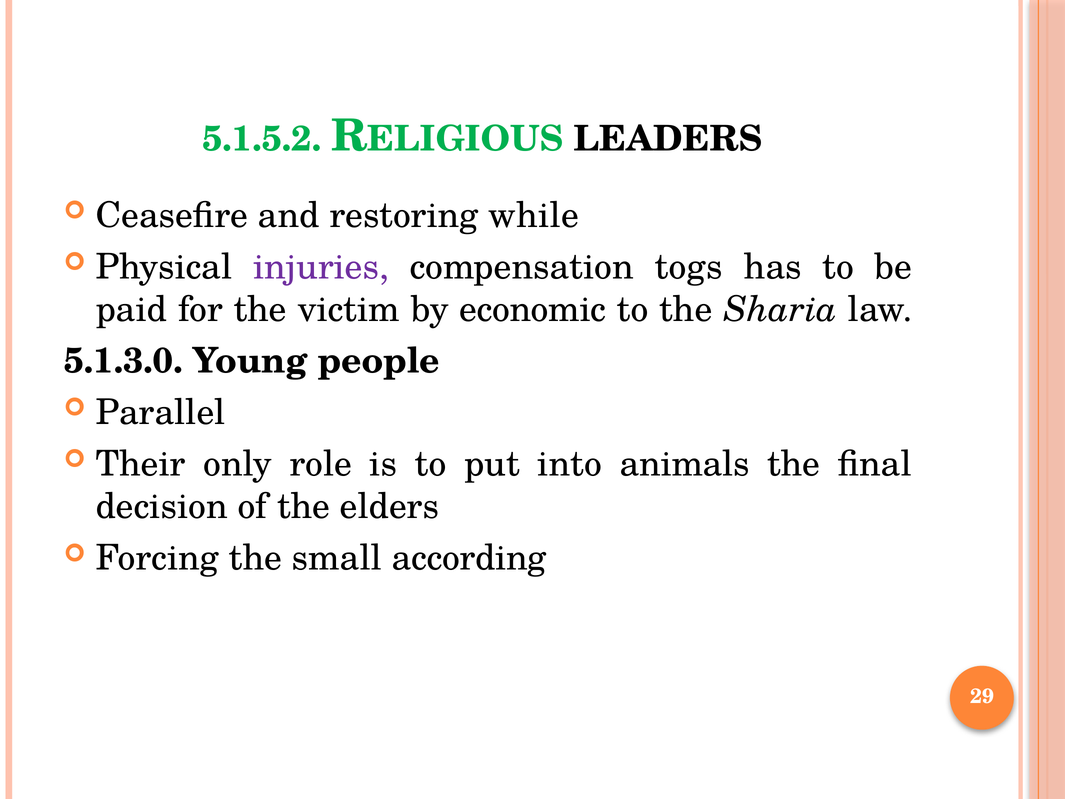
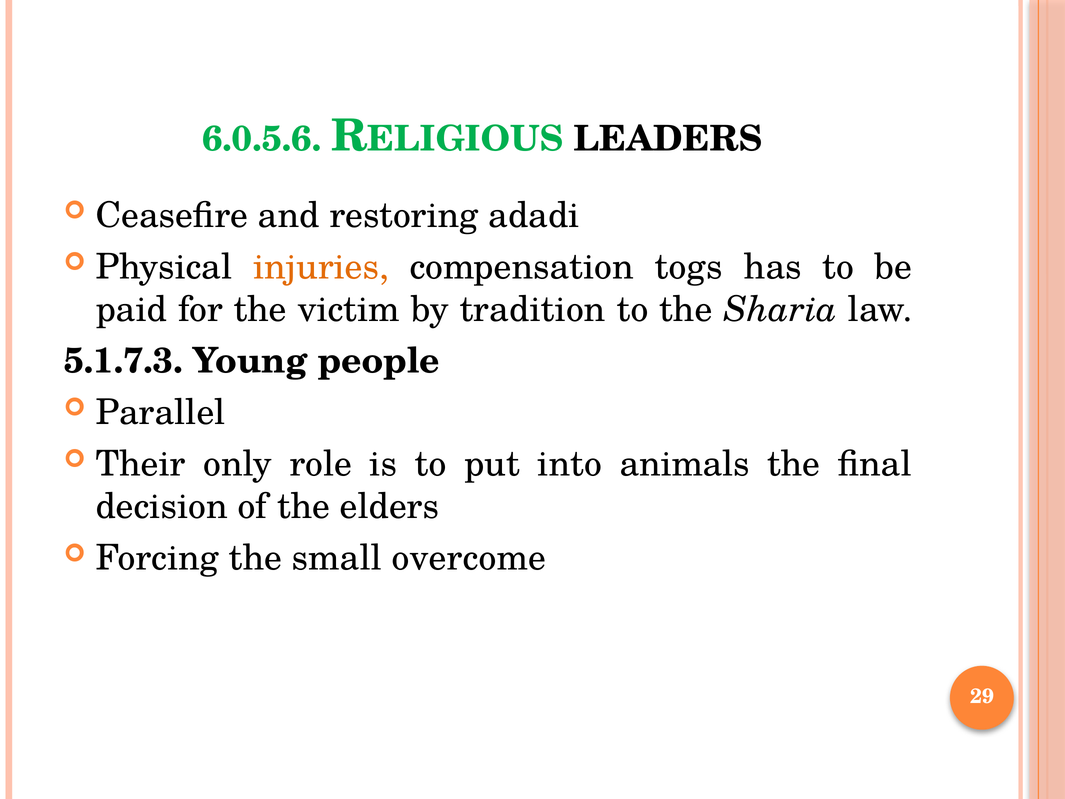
5.1.5.2: 5.1.5.2 -> 6.0.5.6 (262, 139)
while: while -> adadi (534, 215)
injuries colour: purple -> orange (321, 267)
economic: economic -> tradition (533, 309)
5.1.3.0: 5.1.3.0 -> 5.1.7.3 (123, 361)
according: according -> overcome (469, 558)
